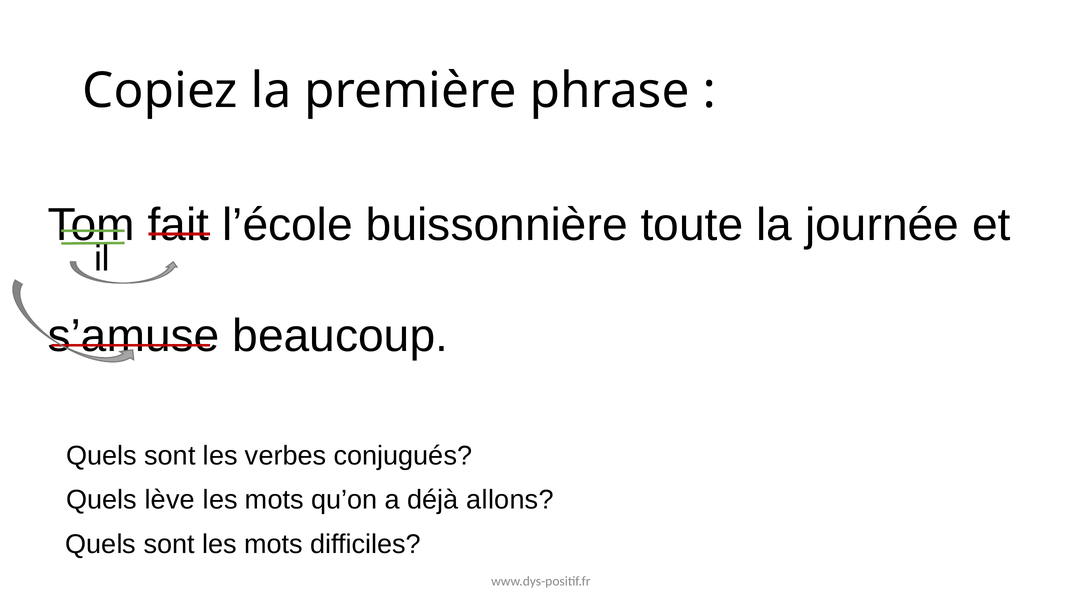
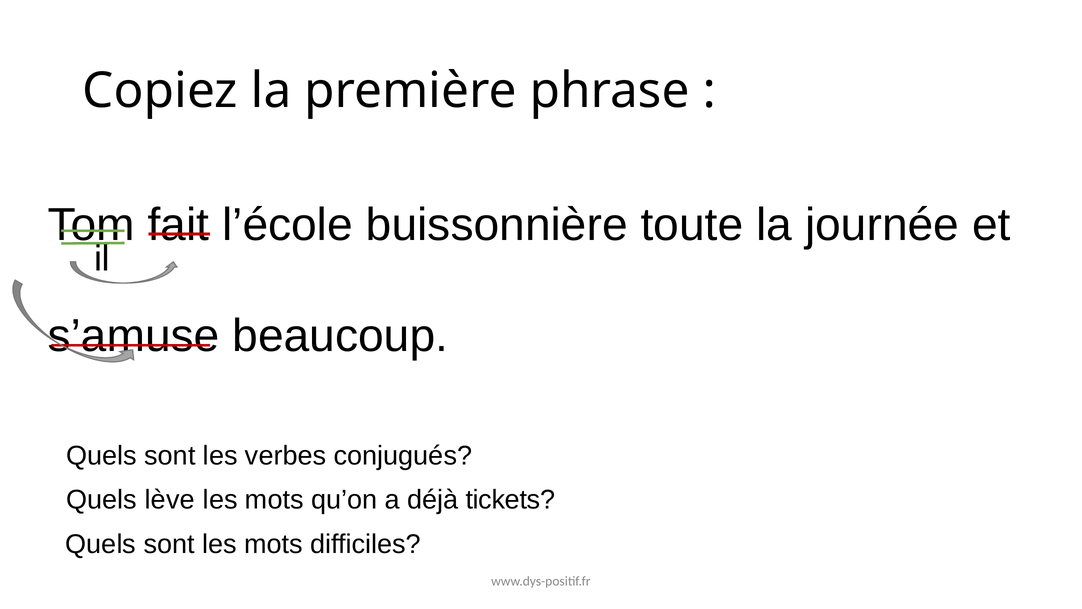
allons: allons -> tickets (510, 500)
